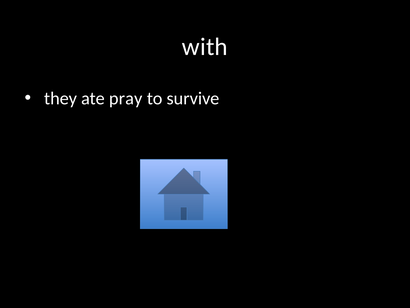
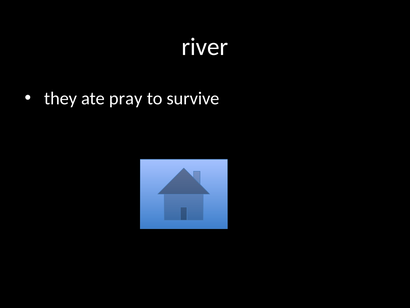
with: with -> river (205, 47)
